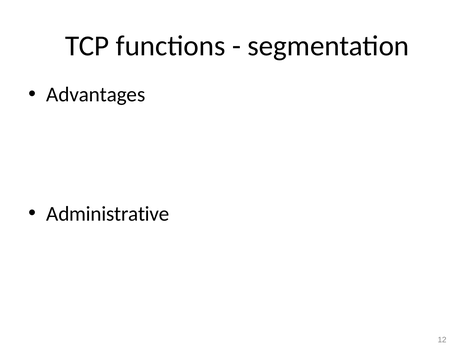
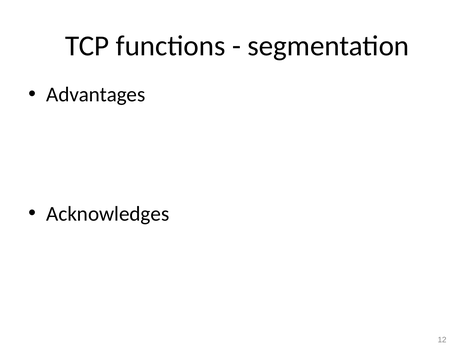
Administrative: Administrative -> Acknowledges (108, 214)
